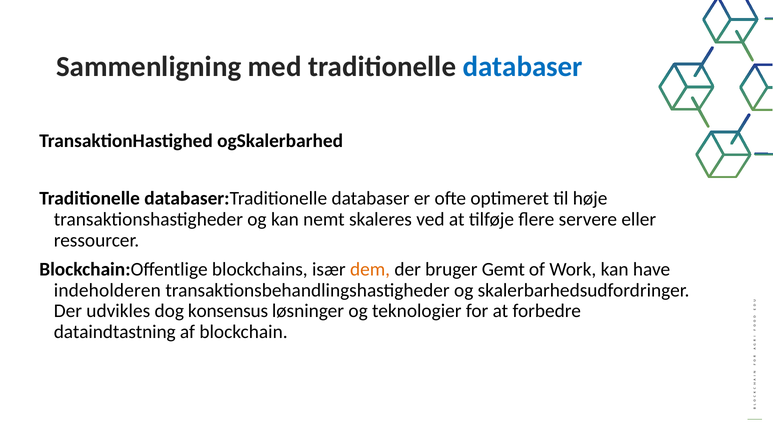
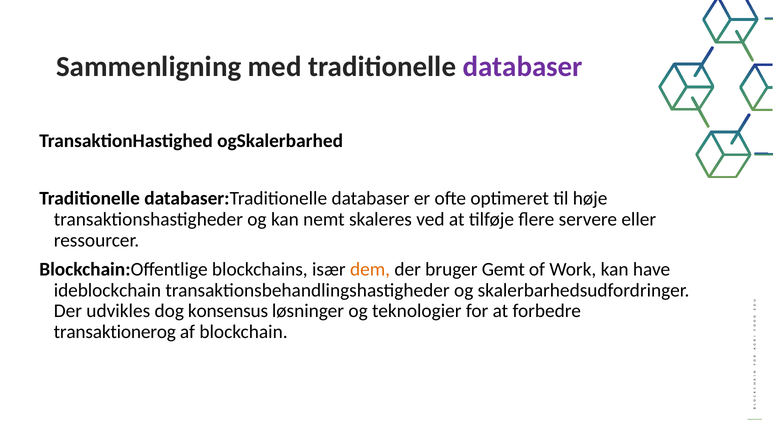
databaser colour: blue -> purple (523, 67)
indeholderen: indeholderen -> ideblockchain (107, 290)
dataindtastning: dataindtastning -> transaktionerog (115, 332)
